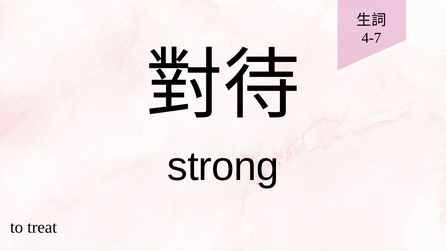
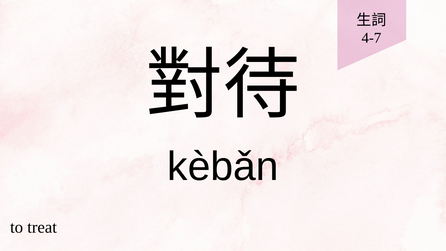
strong: strong -> kèbǎn (223, 167)
